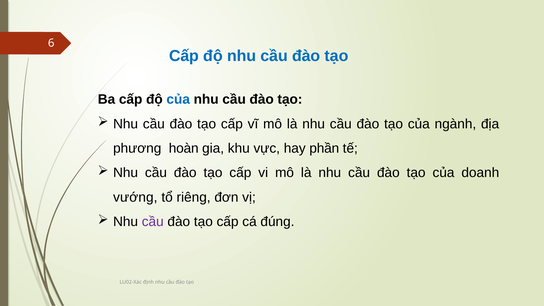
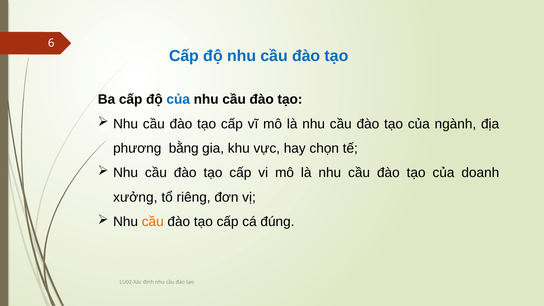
hoàn: hoàn -> bằng (184, 148)
phần: phần -> chọn (324, 148)
vướng: vướng -> xưởng (135, 197)
cầu colour: purple -> orange (153, 222)
